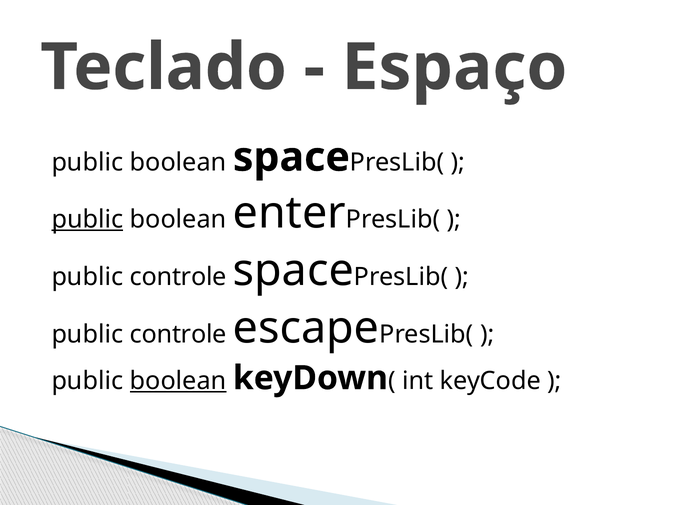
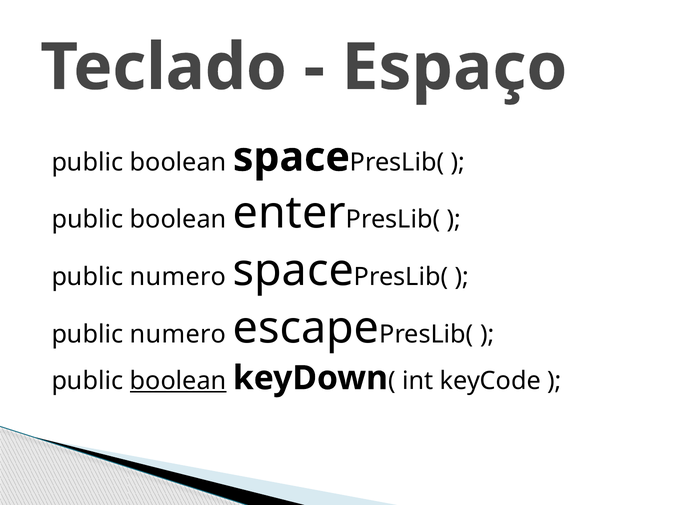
public underline: present -> none (87, 219)
controle: controle -> numero (178, 277)
controle: controle -> numero (178, 334)
